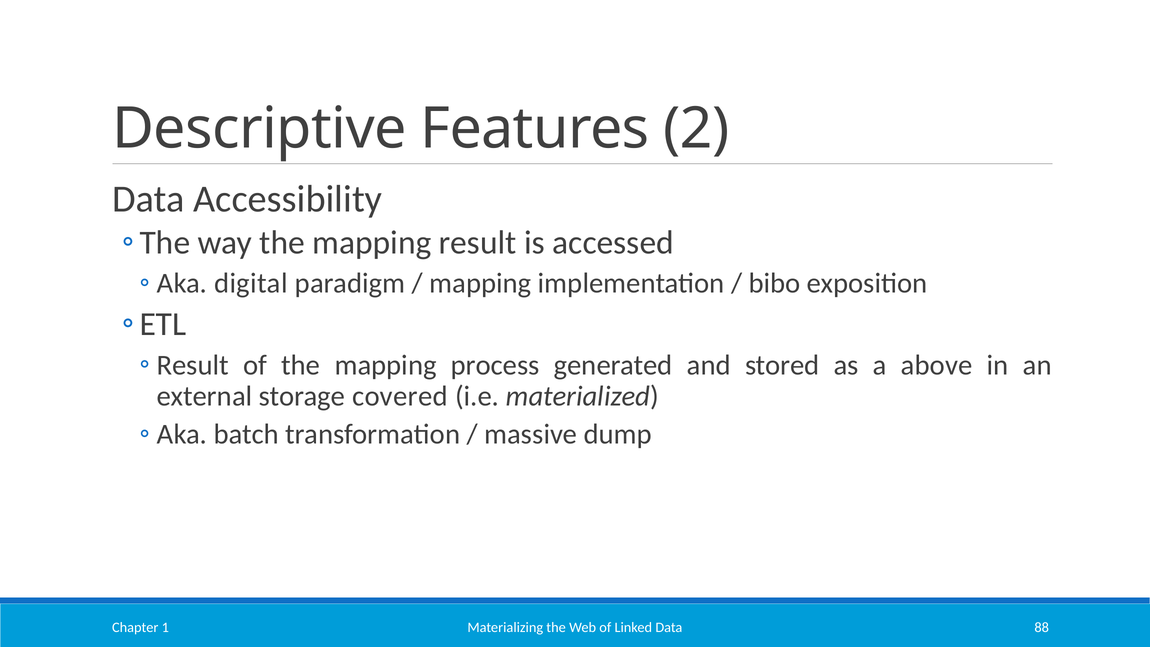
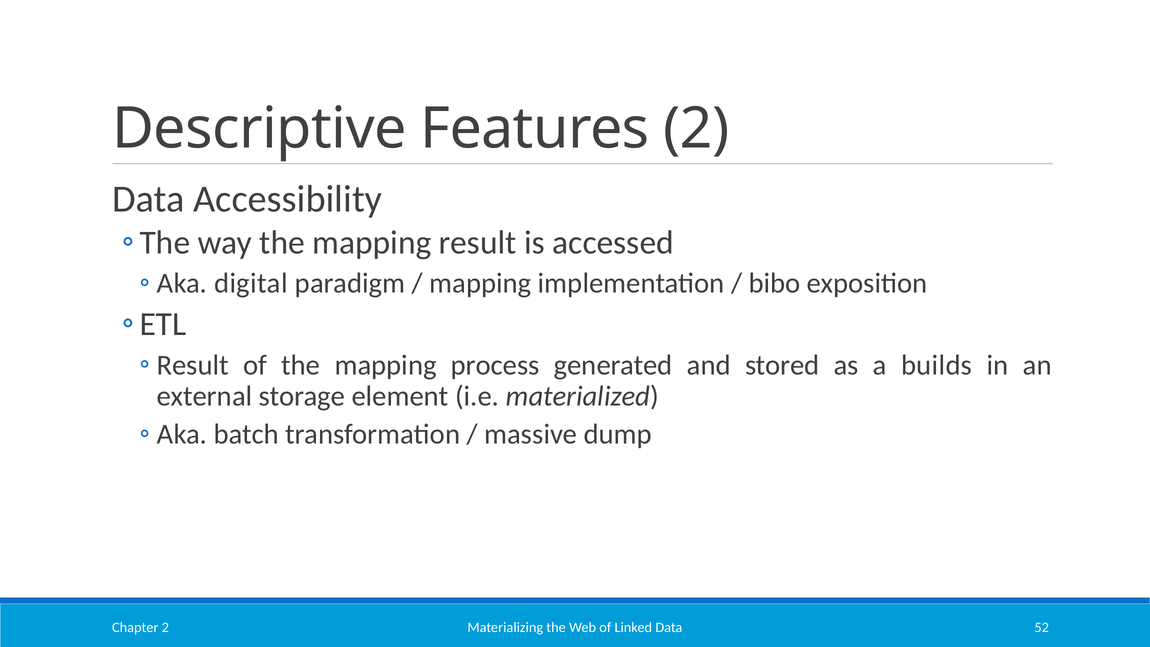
above: above -> builds (937, 365)
covered: covered -> element (400, 396)
88: 88 -> 52 (1042, 627)
Chapter 1: 1 -> 2 (165, 627)
